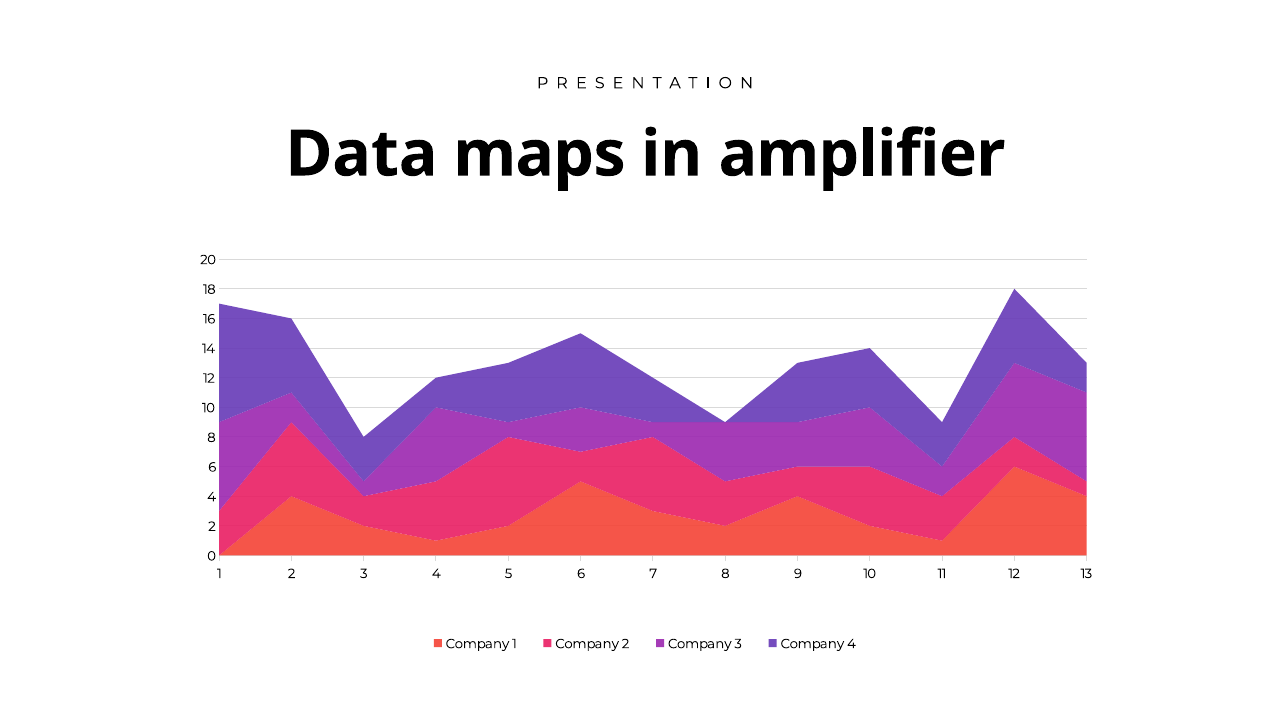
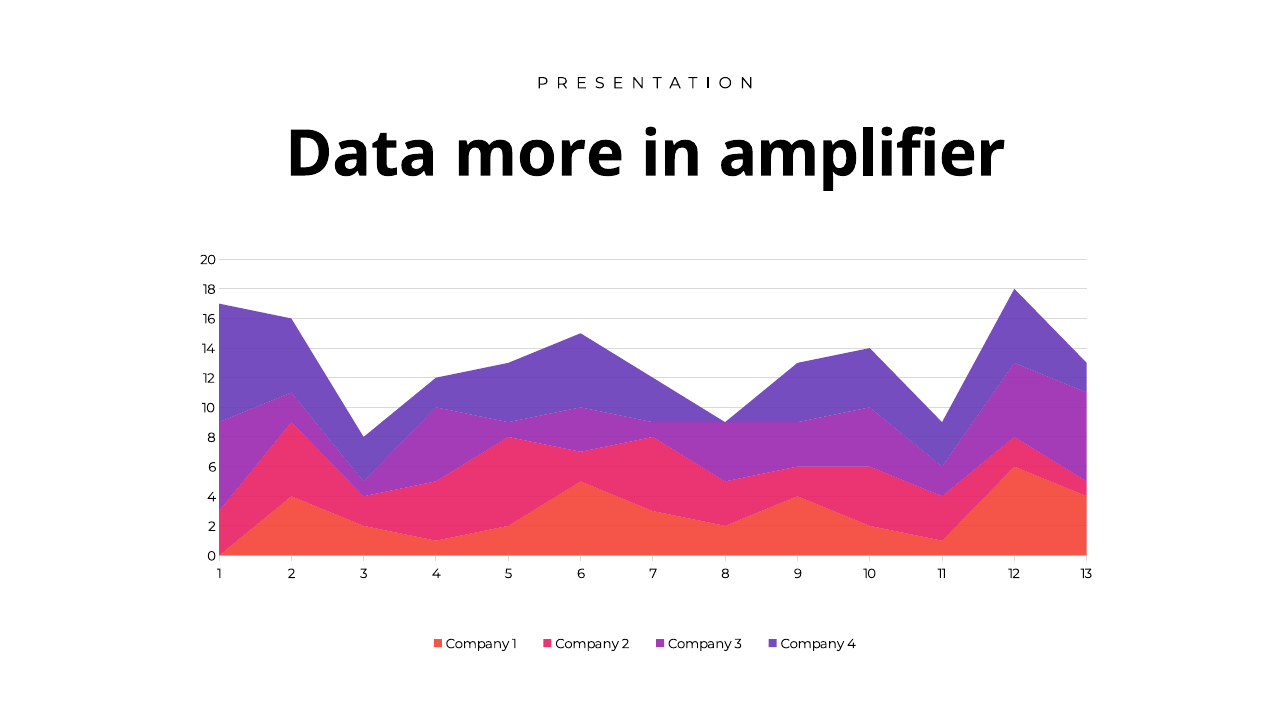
maps: maps -> more (539, 154)
